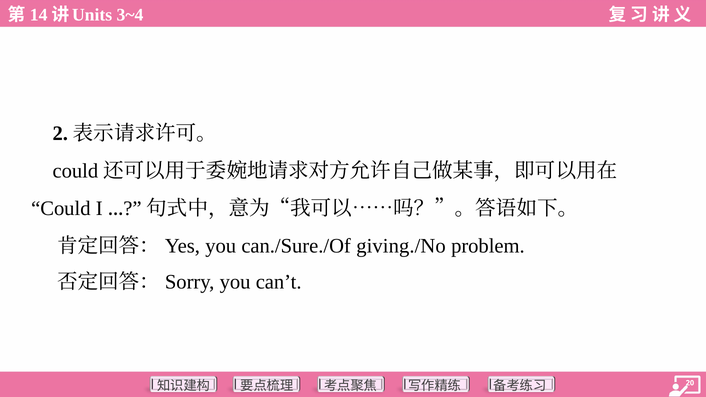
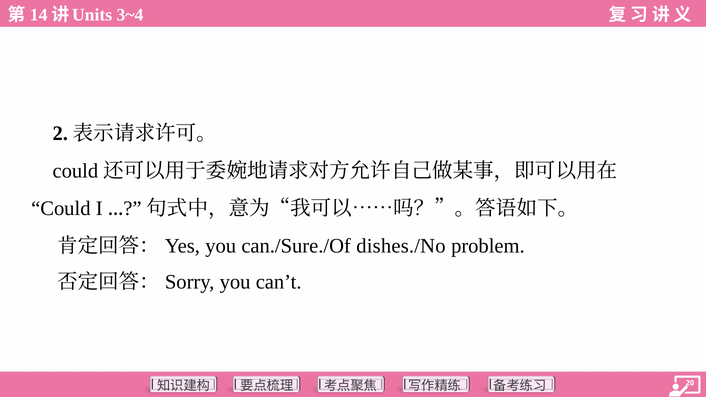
giving./No: giving./No -> dishes./No (401, 246)
